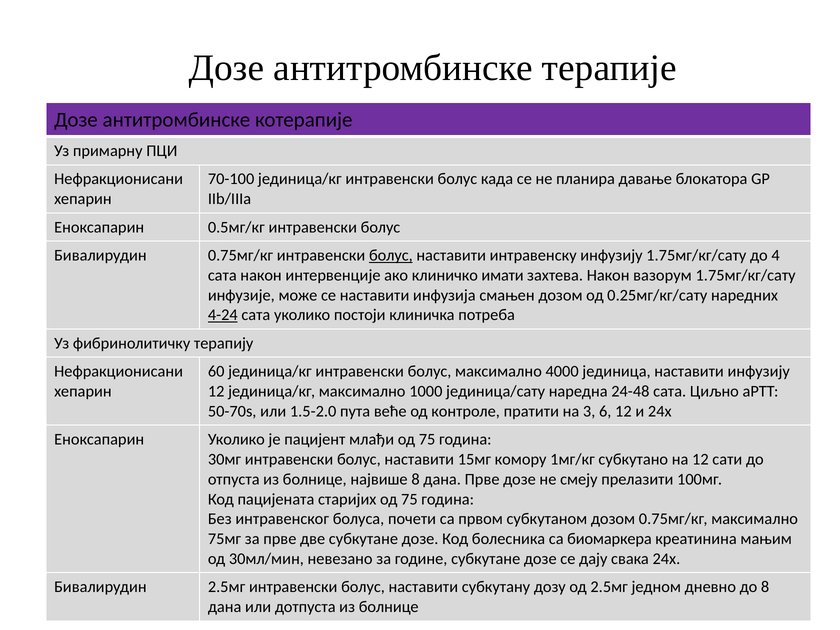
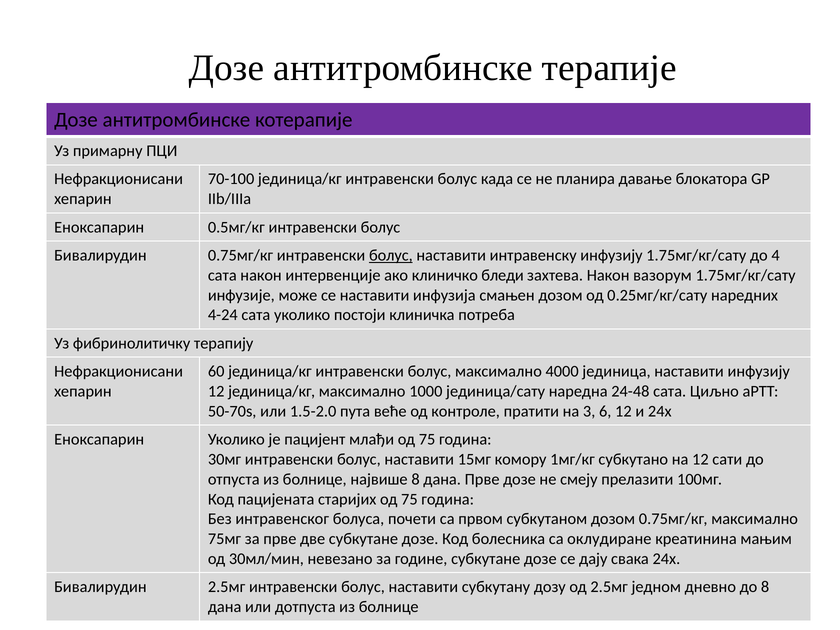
имати: имати -> бледи (503, 275)
4-24 underline: present -> none (223, 315)
биомаркера: биомаркера -> оклудиране (609, 539)
